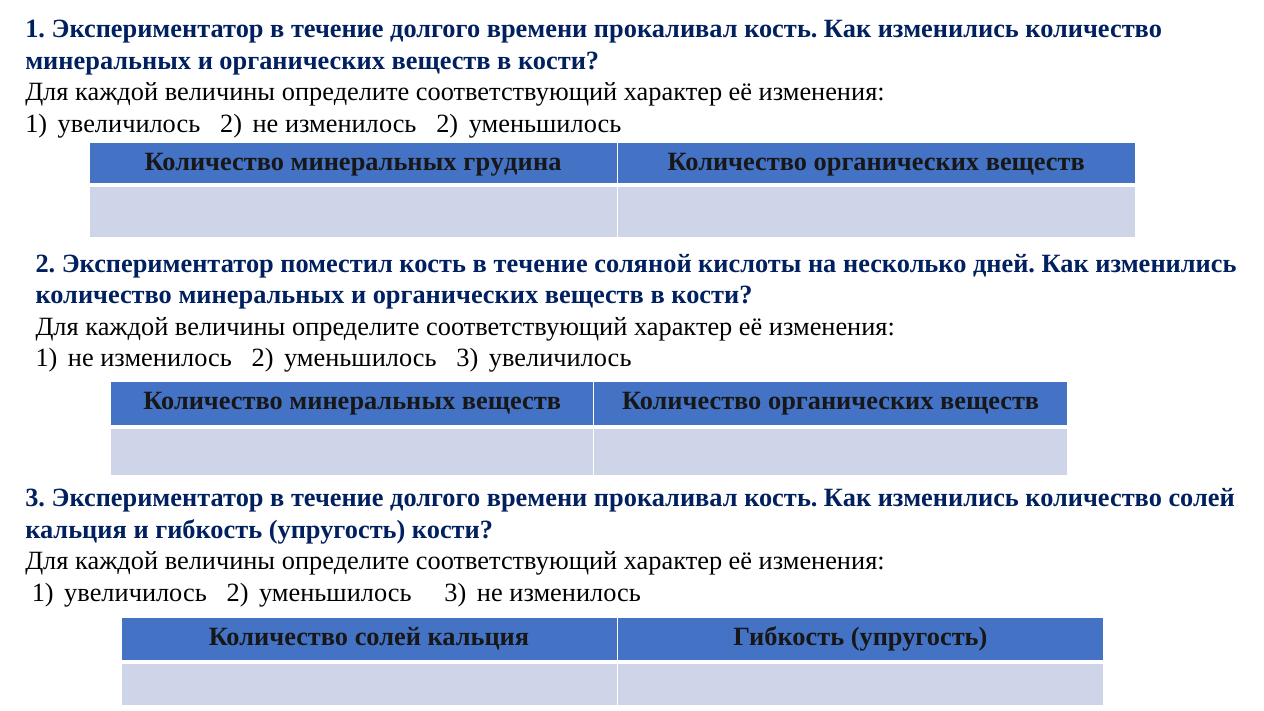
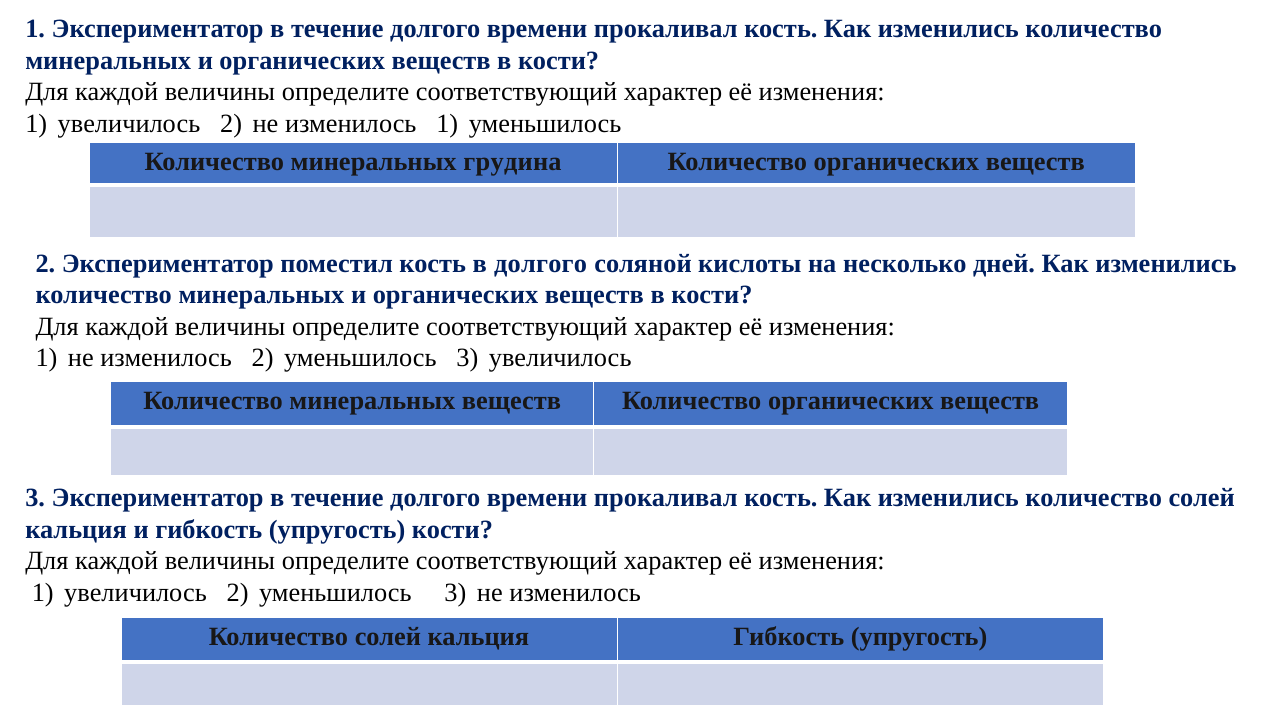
2 не изменилось 2: 2 -> 1 (447, 124)
кость в течение: течение -> долгого (541, 263)
